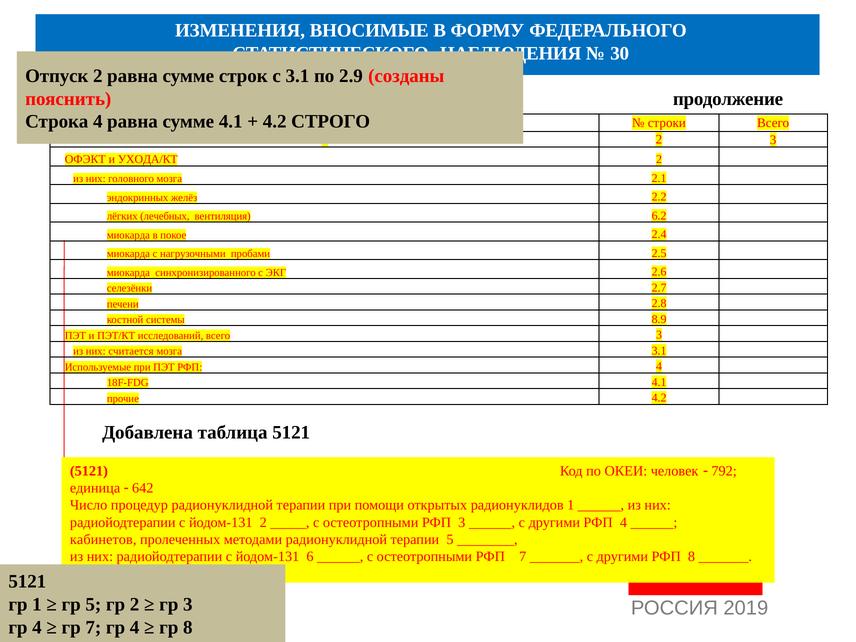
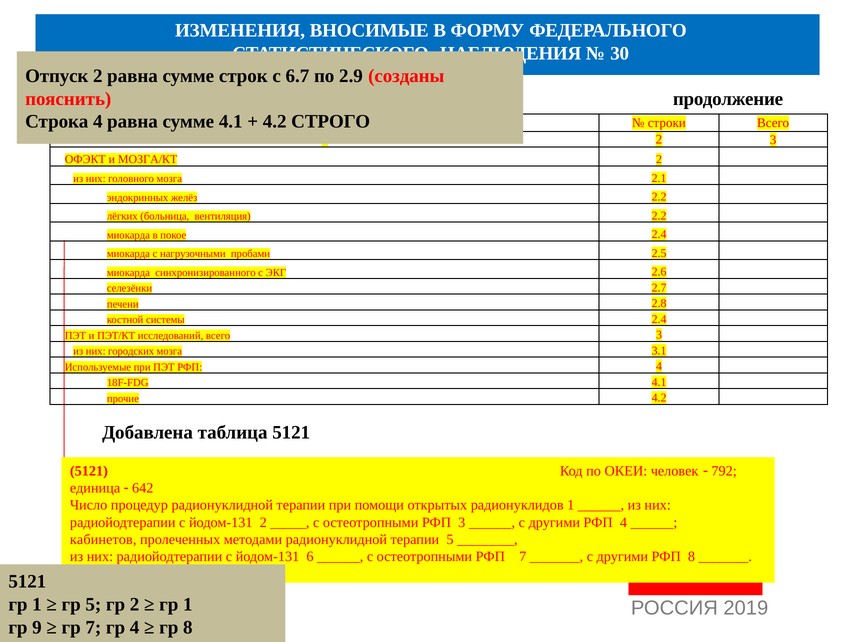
с 3.1: 3.1 -> 6.7 (297, 76)
УХОДА/КТ: УХОДА/КТ -> МОЗГА/КТ (148, 159)
лечебных: лечебных -> больница (165, 216)
вентиляция 6.2: 6.2 -> 2.2 (659, 216)
системы 8.9: 8.9 -> 2.4 (659, 319)
считается: считается -> городских (131, 351)
3: 3 -> 1 (188, 604)
4: 4 -> 9 (37, 627)
